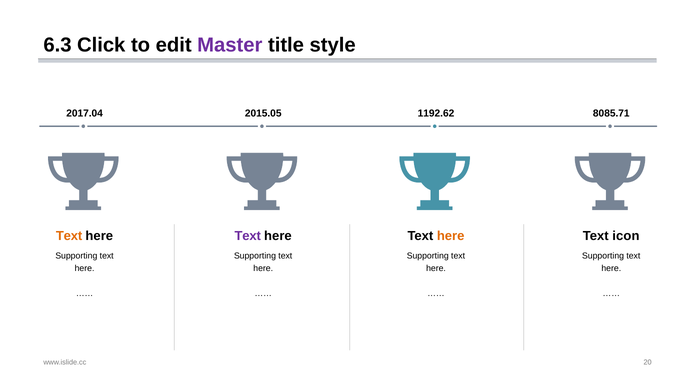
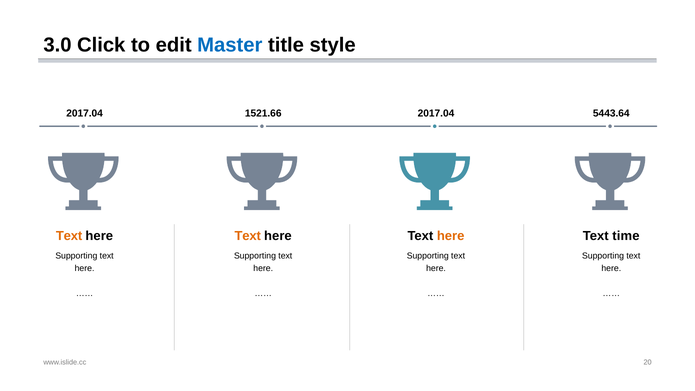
6.3: 6.3 -> 3.0 (57, 45)
Master colour: purple -> blue (230, 45)
2015.05: 2015.05 -> 1521.66 (263, 113)
1192.62: 1192.62 -> 2017.04 (436, 113)
8085.71: 8085.71 -> 5443.64 (611, 113)
Text colour: purple -> orange (248, 236)
icon: icon -> time (626, 236)
